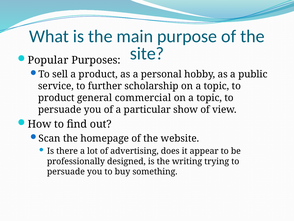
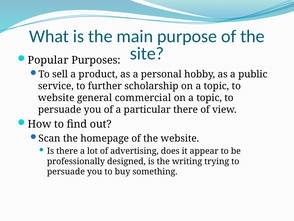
product: product -> website (56, 98)
particular show: show -> there (186, 109)
